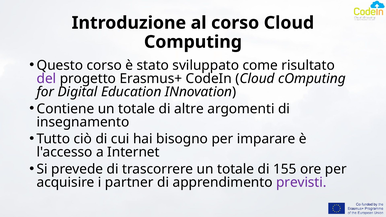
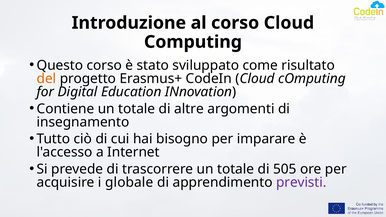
del colour: purple -> orange (46, 79)
155: 155 -> 505 (285, 169)
partner: partner -> globale (129, 183)
